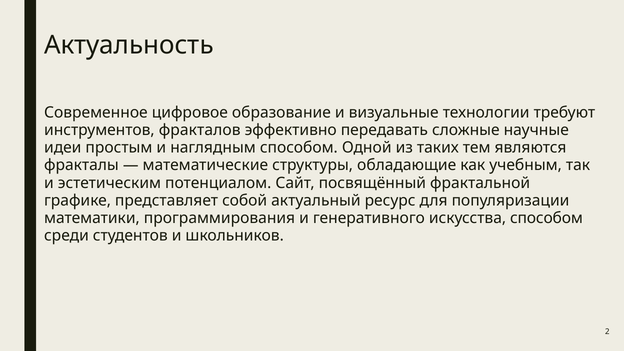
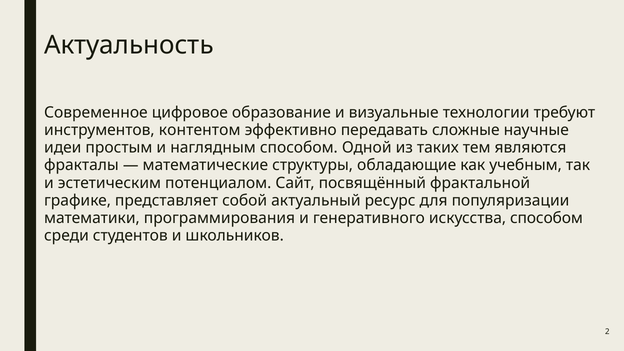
фракталов: фракталов -> контентом (200, 130)
